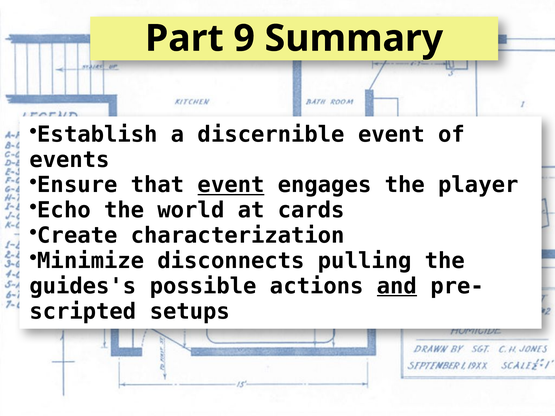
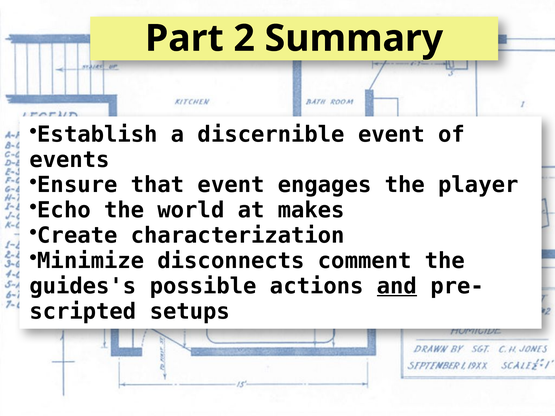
9: 9 -> 2 (244, 38)
event underline: present -> none (231, 185)
cards: cards -> makes (311, 210)
pulling: pulling -> comment (365, 261)
